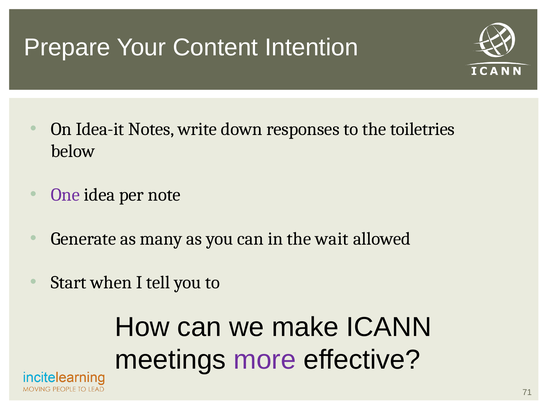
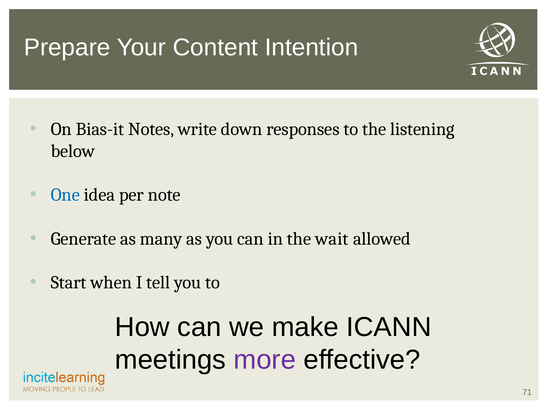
Idea-it: Idea-it -> Bias-it (100, 129)
toiletries: toiletries -> listening (422, 129)
One colour: purple -> blue (65, 195)
